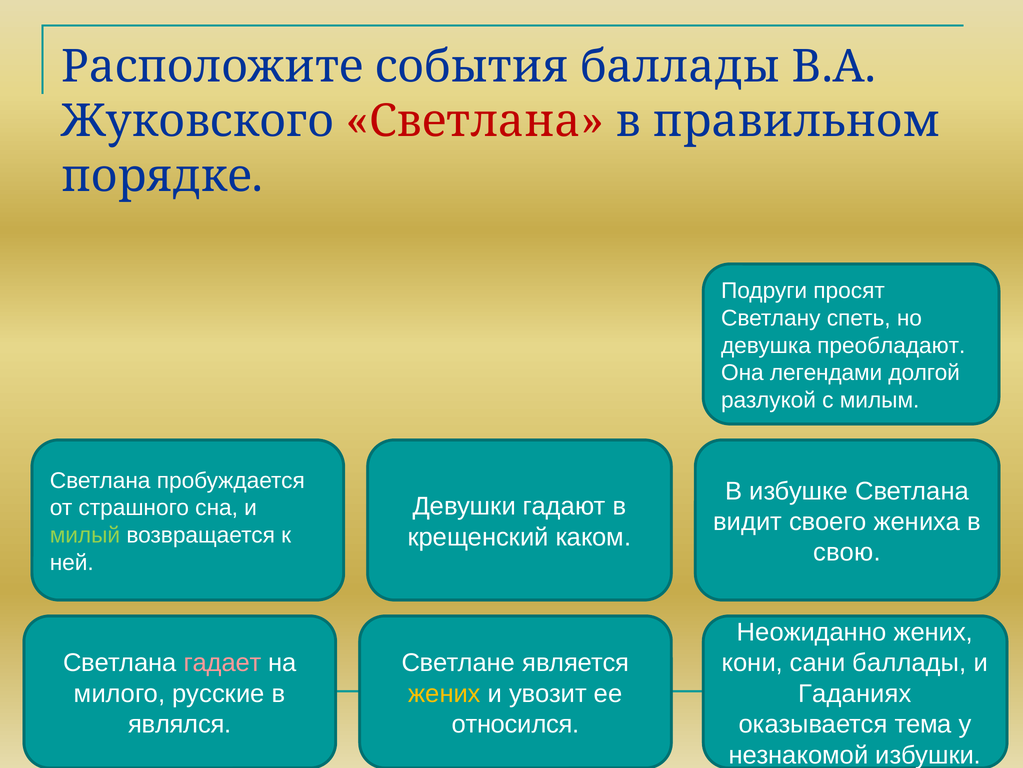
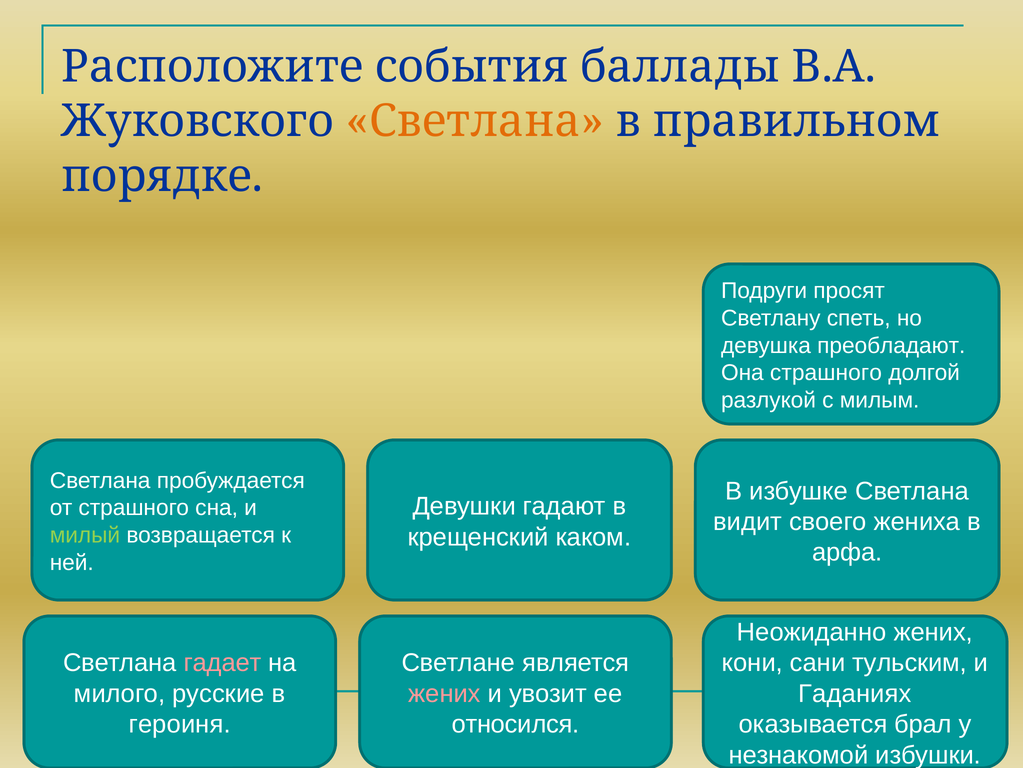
Светлана colour: red -> orange (475, 121)
Она легендами: легендами -> страшного (826, 372)
свою: свою -> арфа (847, 552)
сани баллады: баллады -> тульским (910, 662)
жених colour: yellow -> pink (445, 693)
являлся: являлся -> героиня (180, 724)
тема: тема -> брал (923, 724)
